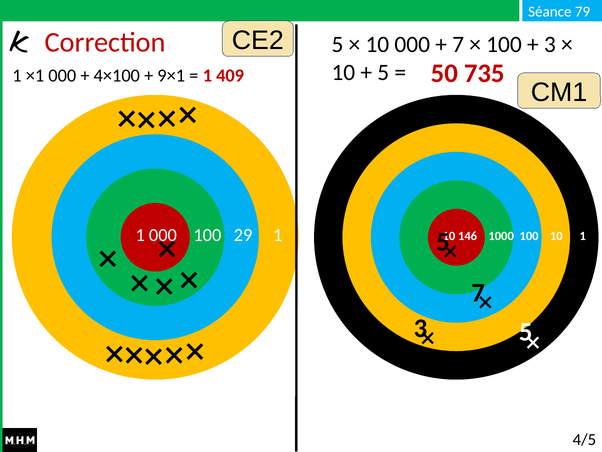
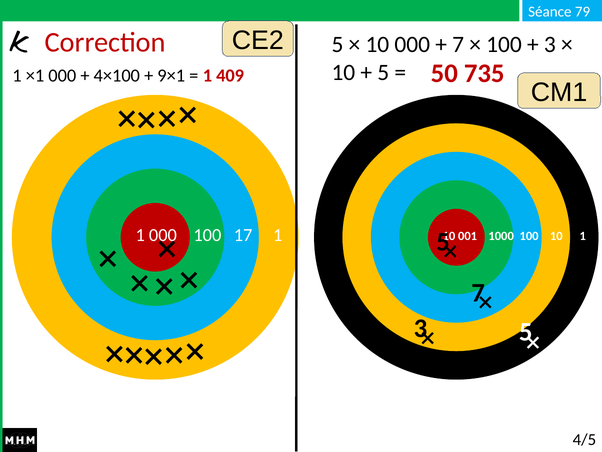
29: 29 -> 17 (243, 235)
146: 146 -> 001 (468, 236)
